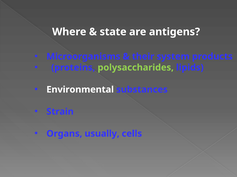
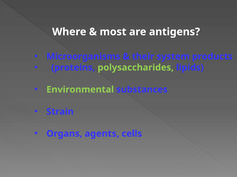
state: state -> most (113, 32)
Environmental colour: white -> light green (80, 90)
usually: usually -> agents (102, 134)
